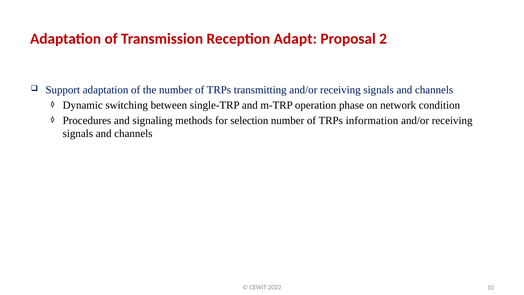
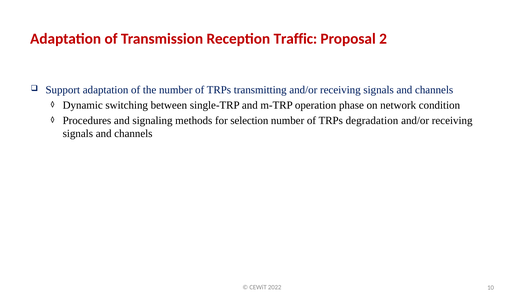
Adapt: Adapt -> Traffic (295, 39)
information: information -> degradation (372, 120)
